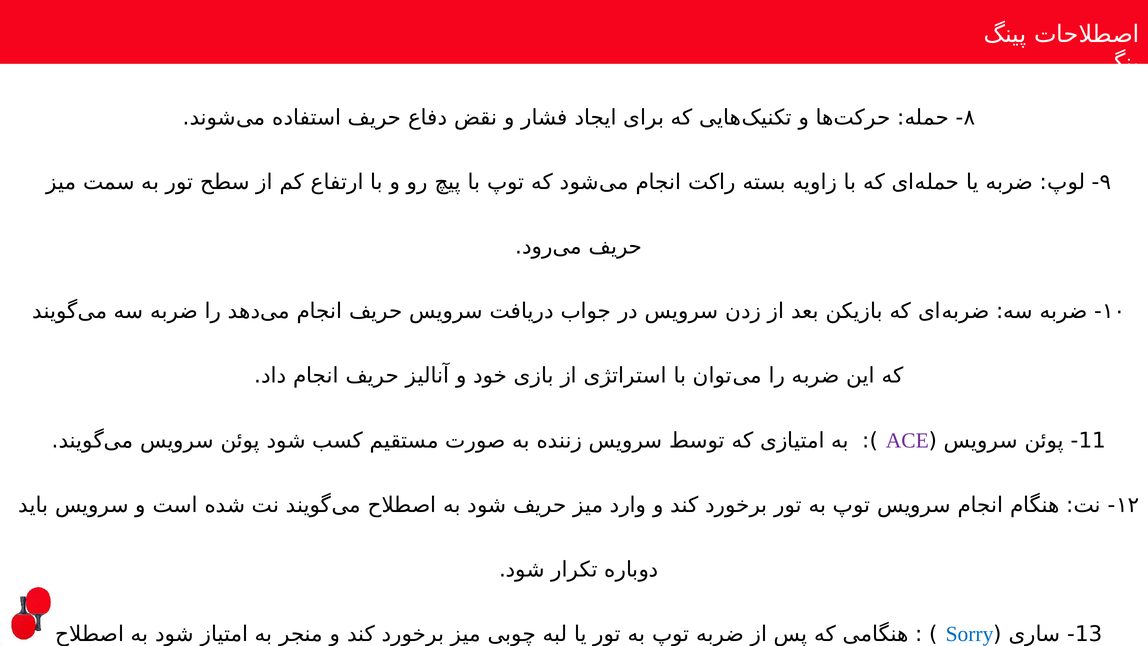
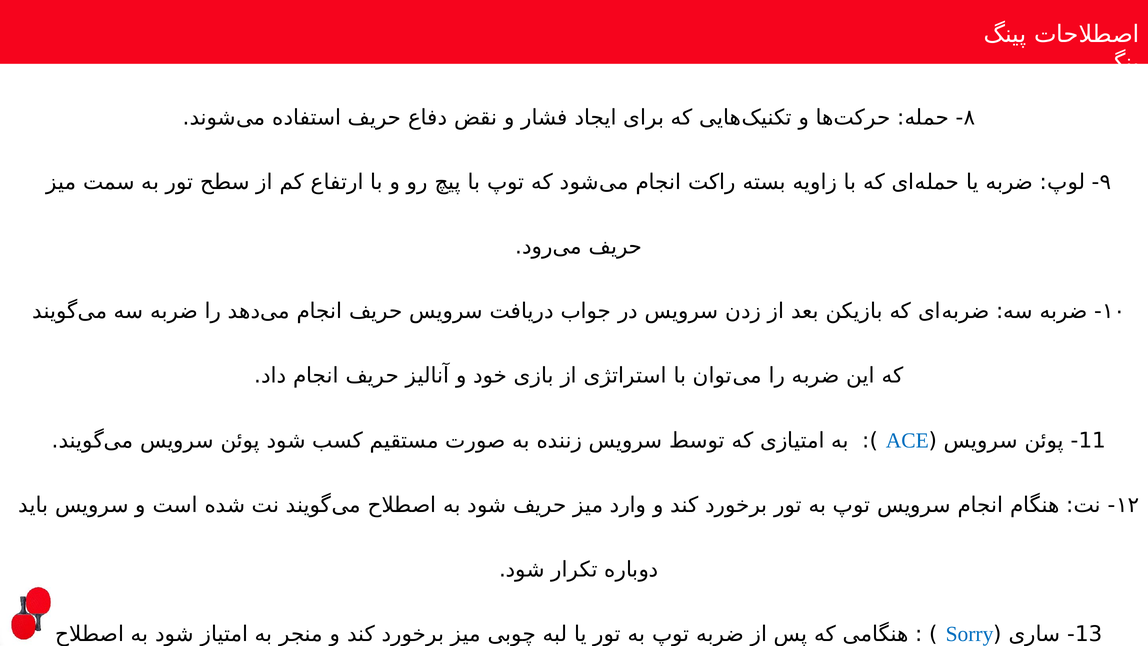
ACE colour: purple -> blue (907, 440)
